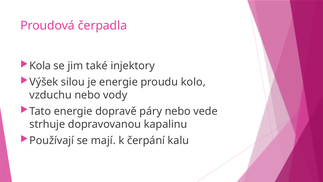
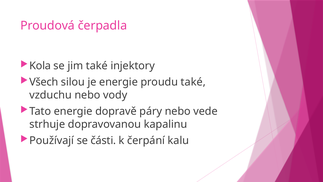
Výšek: Výšek -> Všech (44, 82)
proudu kolo: kolo -> také (193, 82)
mají: mají -> části (103, 140)
